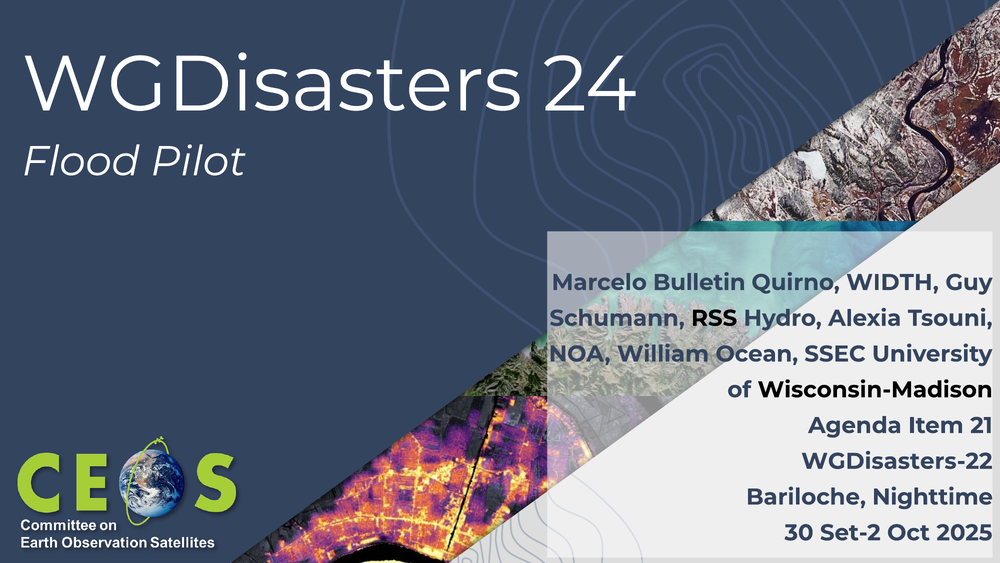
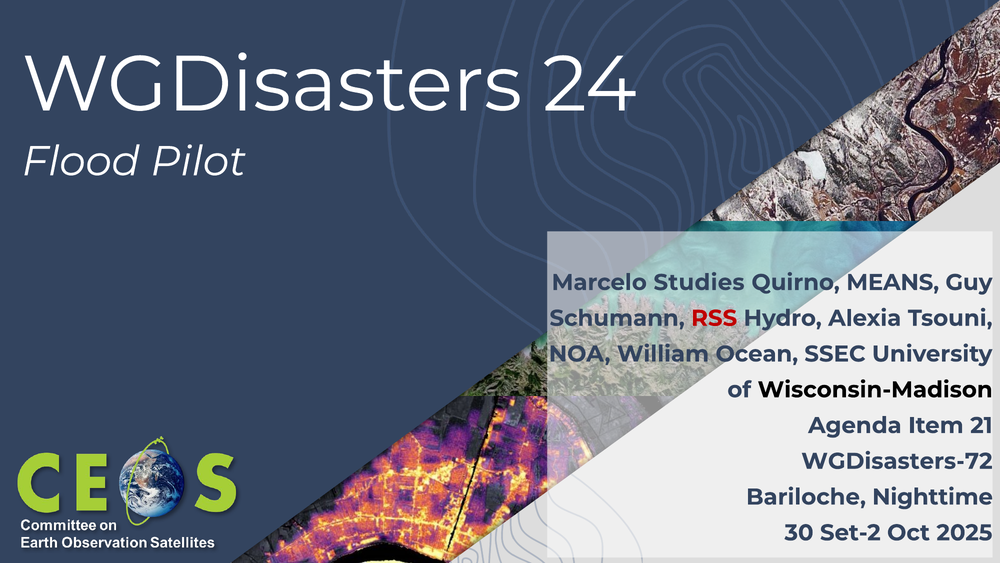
Bulletin: Bulletin -> Studies (699, 282)
WIDTH: WIDTH -> MEANS (893, 282)
RSS colour: black -> red (714, 318)
WGDisasters-22: WGDisasters-22 -> WGDisasters-72 (897, 461)
